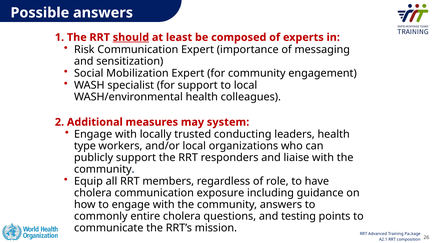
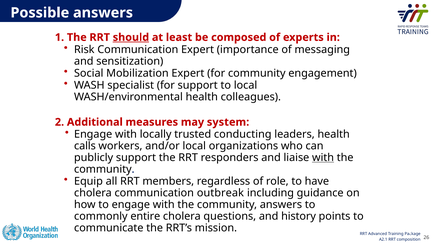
type: type -> calls (85, 146)
with underline: none -> present (323, 158)
exposure: exposure -> outbreak (220, 193)
testing: testing -> history (299, 217)
